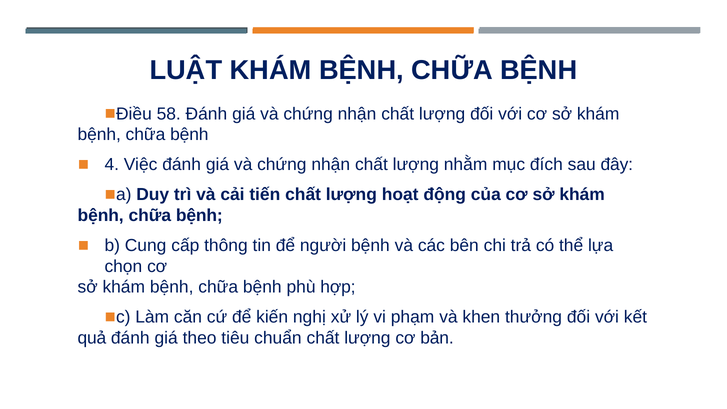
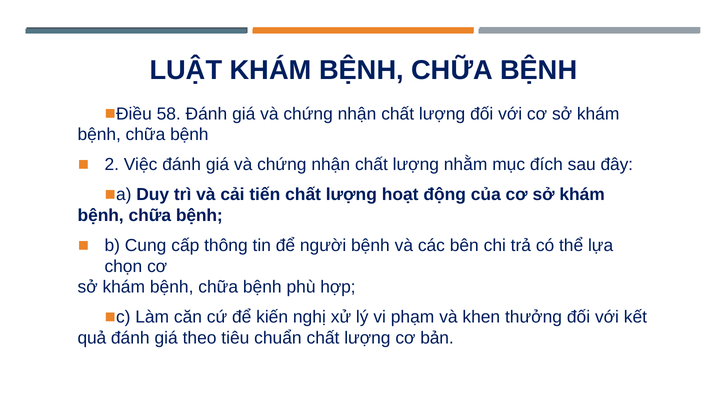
4: 4 -> 2 (112, 165)
